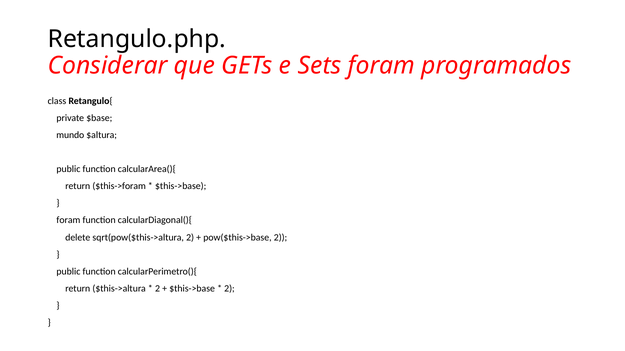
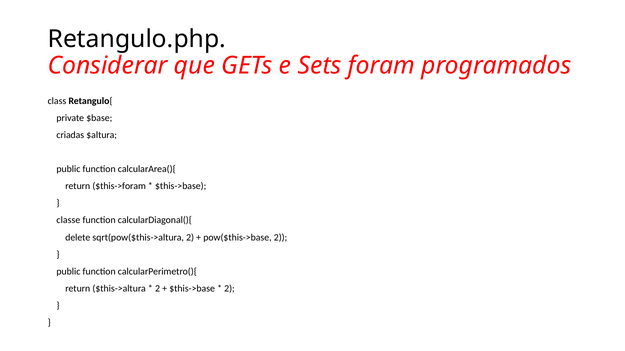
mundo: mundo -> criadas (70, 135)
foram: foram -> classe (68, 221)
